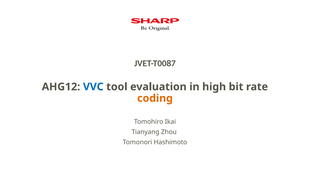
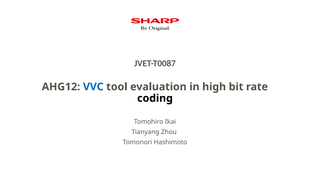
coding colour: orange -> black (155, 98)
